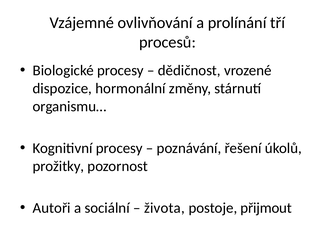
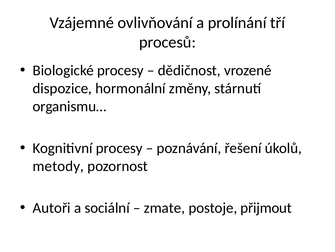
prožitky: prožitky -> metody (58, 166)
života: života -> zmate (164, 207)
